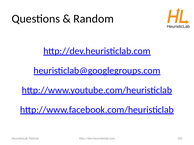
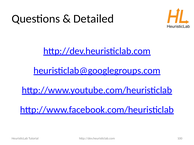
Random: Random -> Detailed (94, 19)
